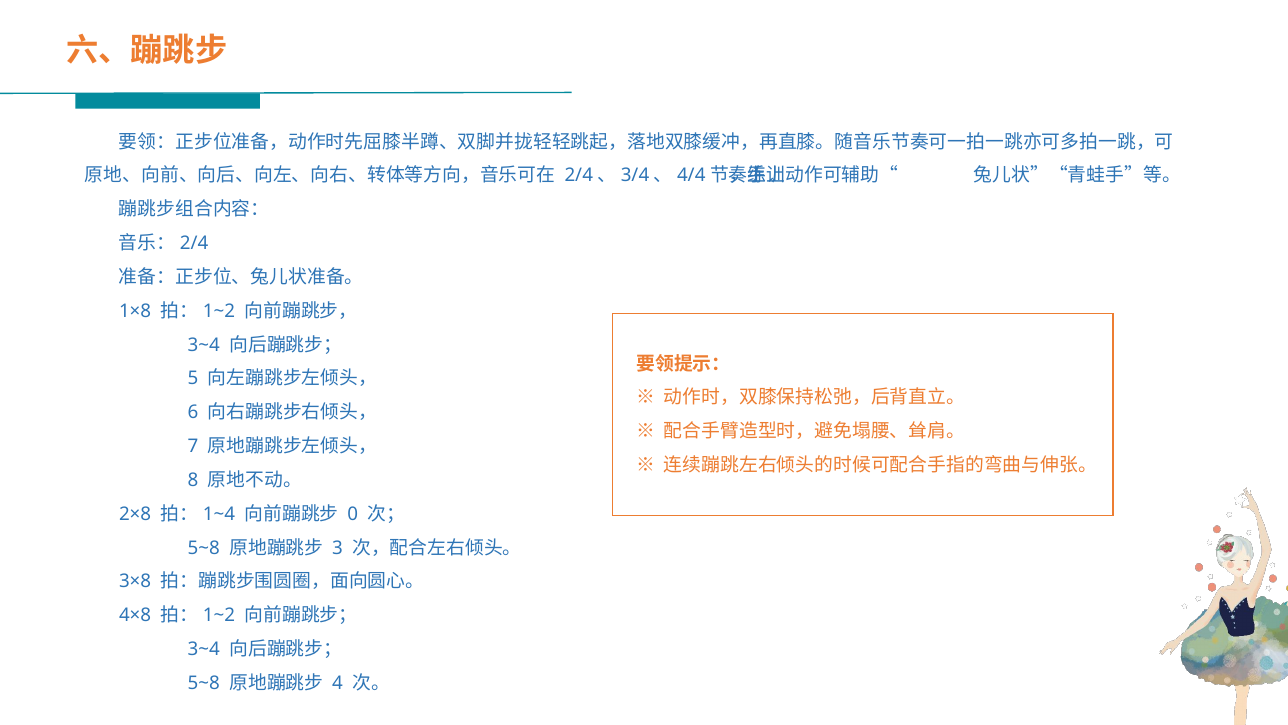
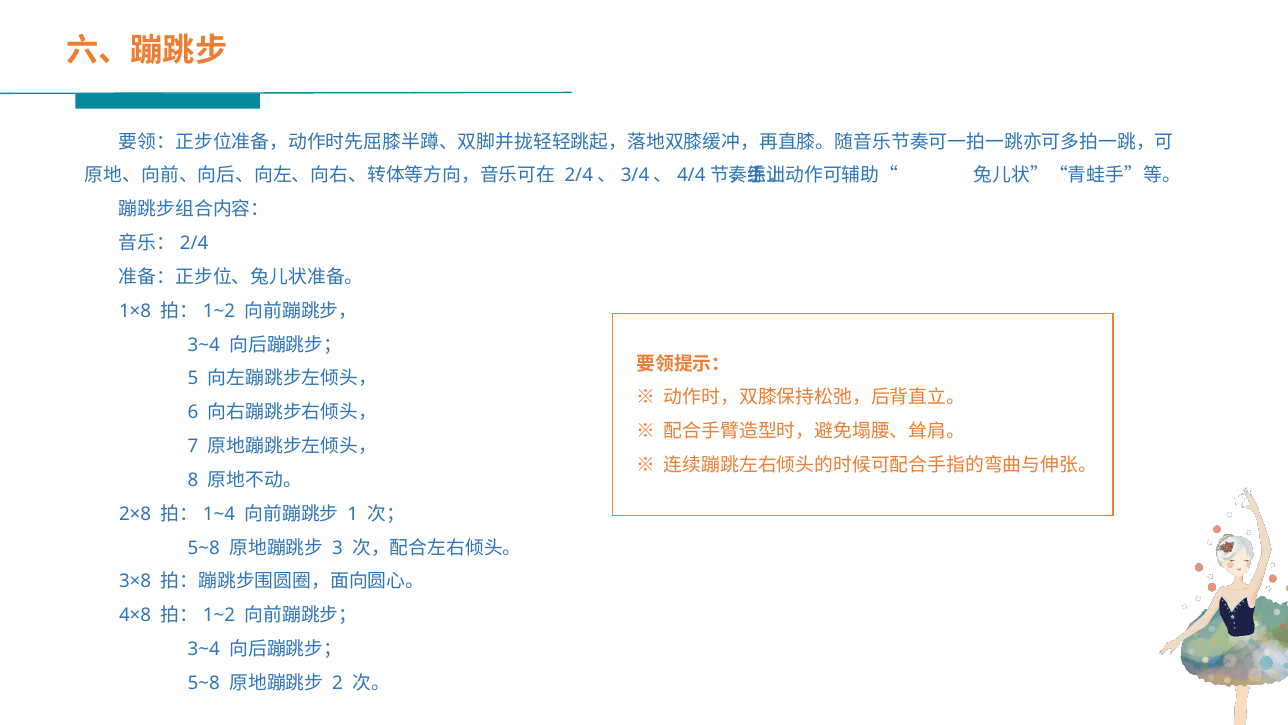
0: 0 -> 1 (353, 514)
4: 4 -> 2 (338, 683)
